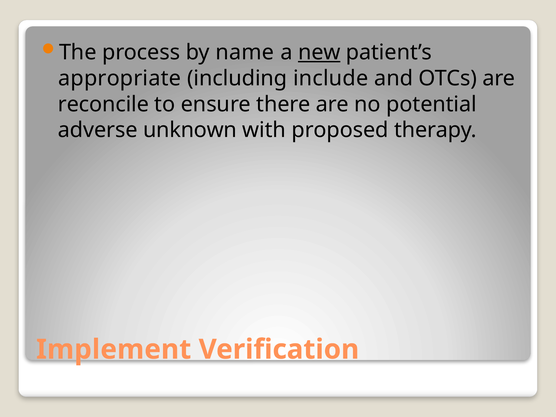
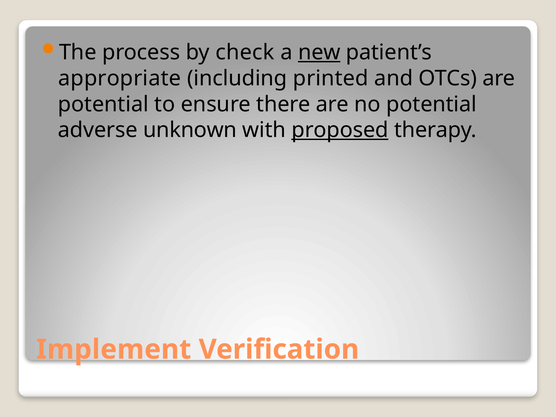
name: name -> check (245, 52)
include: include -> printed (331, 78)
reconcile: reconcile -> potential (103, 104)
proposed underline: none -> present (340, 130)
